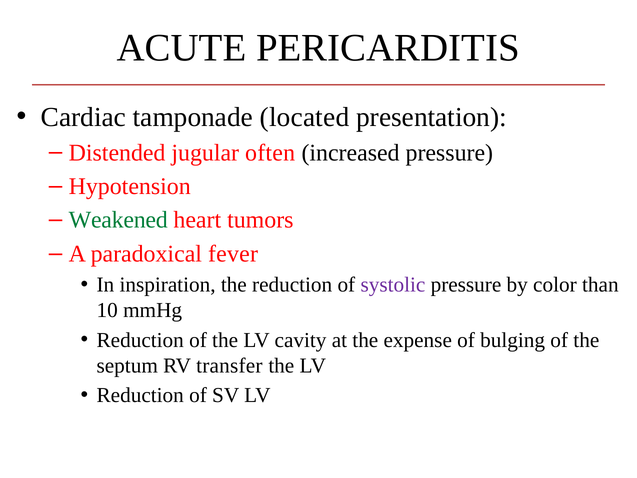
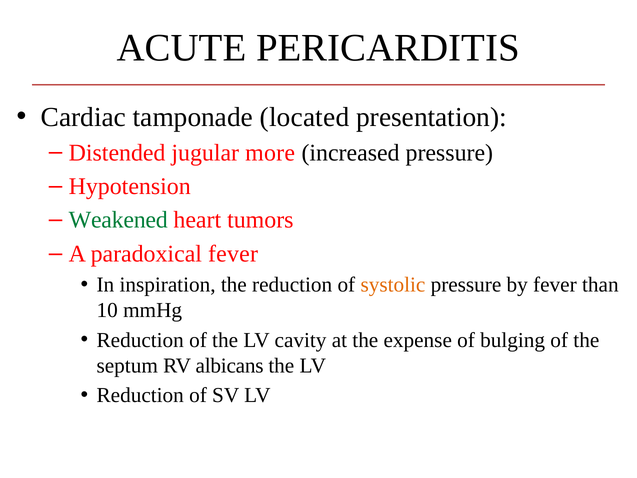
often: often -> more (270, 153)
systolic colour: purple -> orange (393, 285)
by color: color -> fever (555, 285)
transfer: transfer -> albicans (230, 365)
